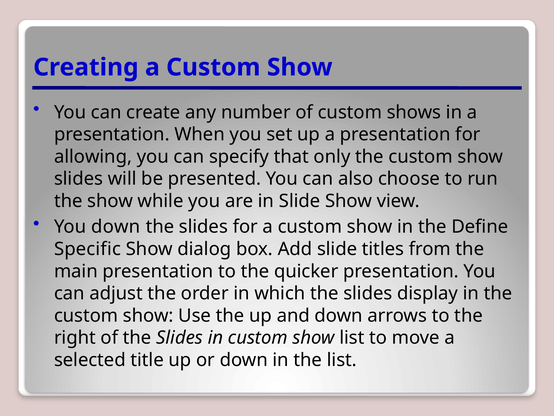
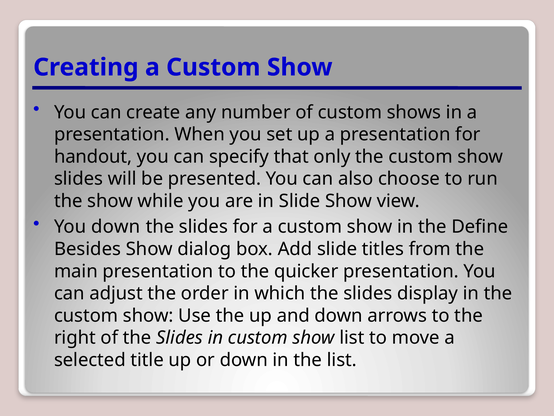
allowing: allowing -> handout (93, 156)
Specific: Specific -> Besides (88, 249)
